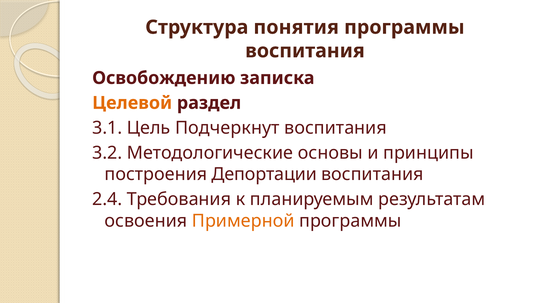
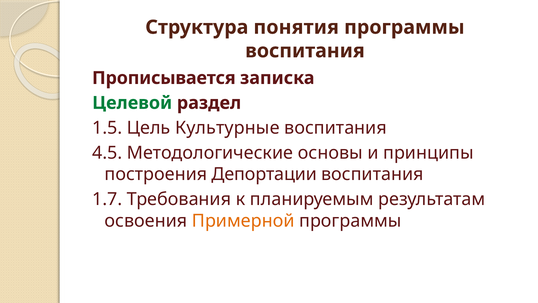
Освобождению: Освобождению -> Прописывается (164, 78)
Целевой colour: orange -> green (132, 103)
3.1: 3.1 -> 1.5 (107, 128)
Подчеркнут: Подчеркнут -> Культурные (227, 128)
3.2: 3.2 -> 4.5 (107, 153)
2.4: 2.4 -> 1.7 (107, 199)
